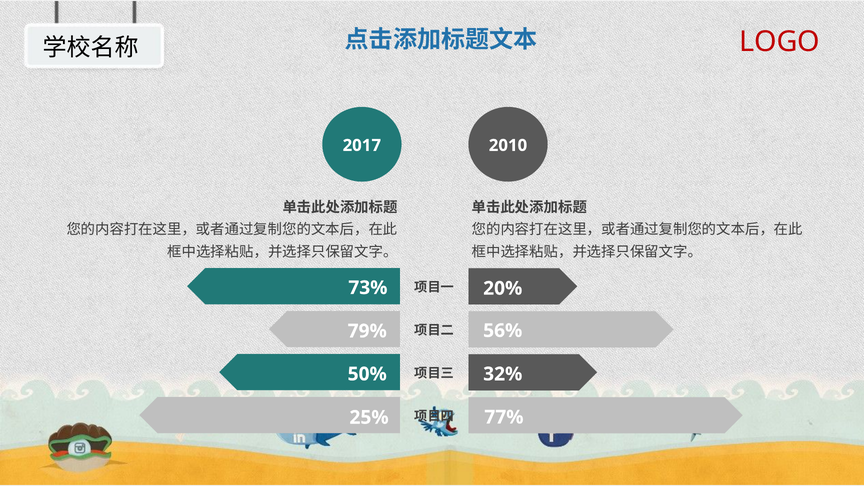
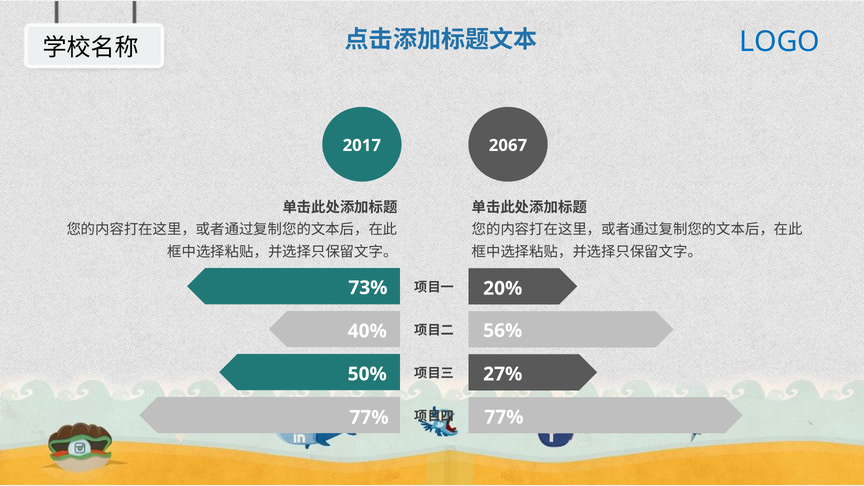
LOGO colour: red -> blue (780, 42)
2010: 2010 -> 2067 (508, 145)
79%: 79% -> 40% (367, 331)
32%: 32% -> 27% (503, 374)
25%: 25% -> 77% (369, 417)
